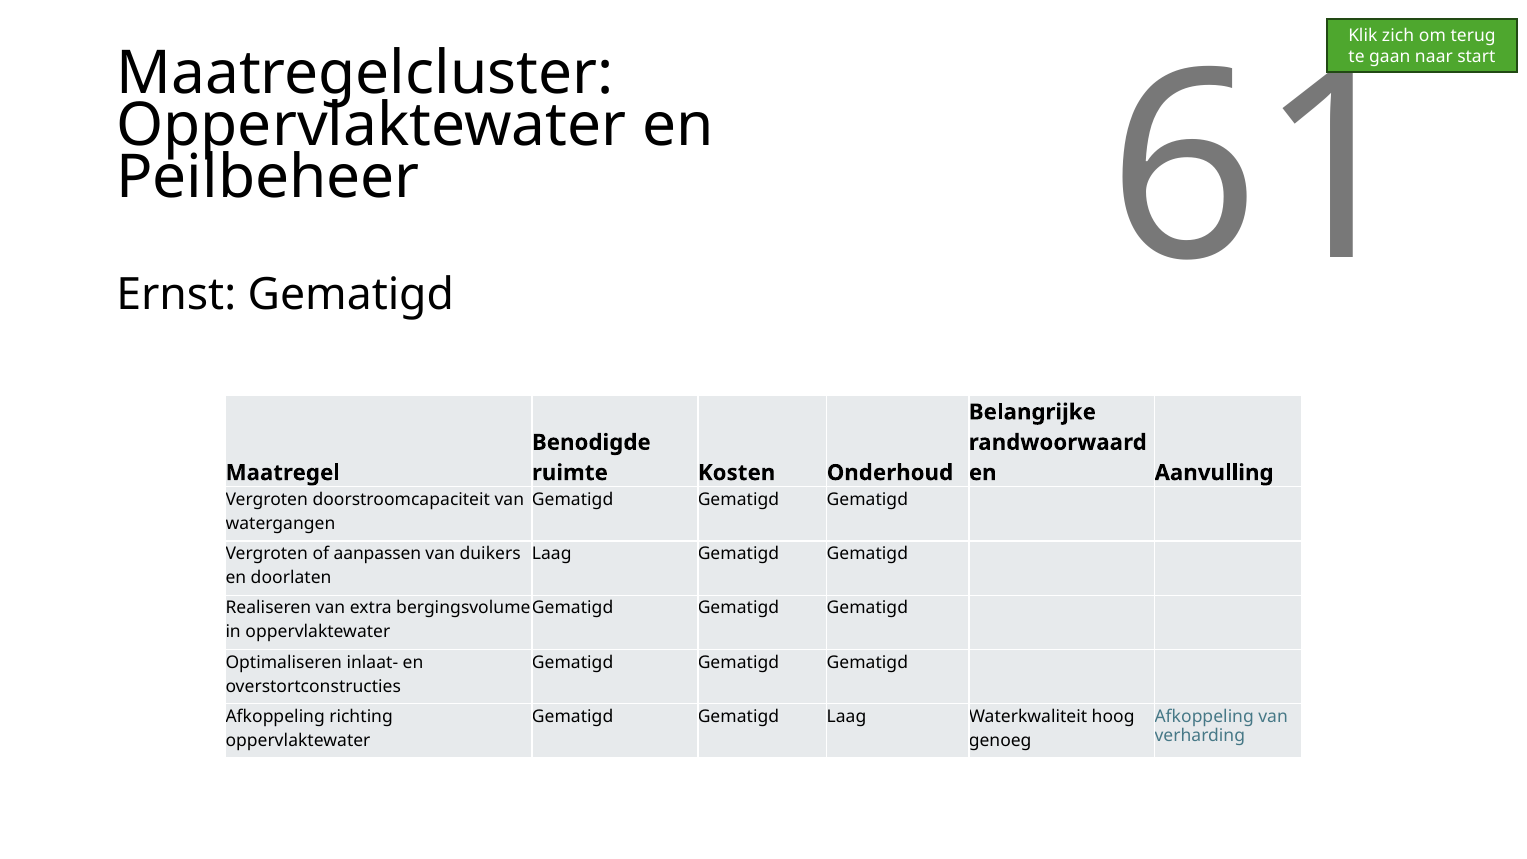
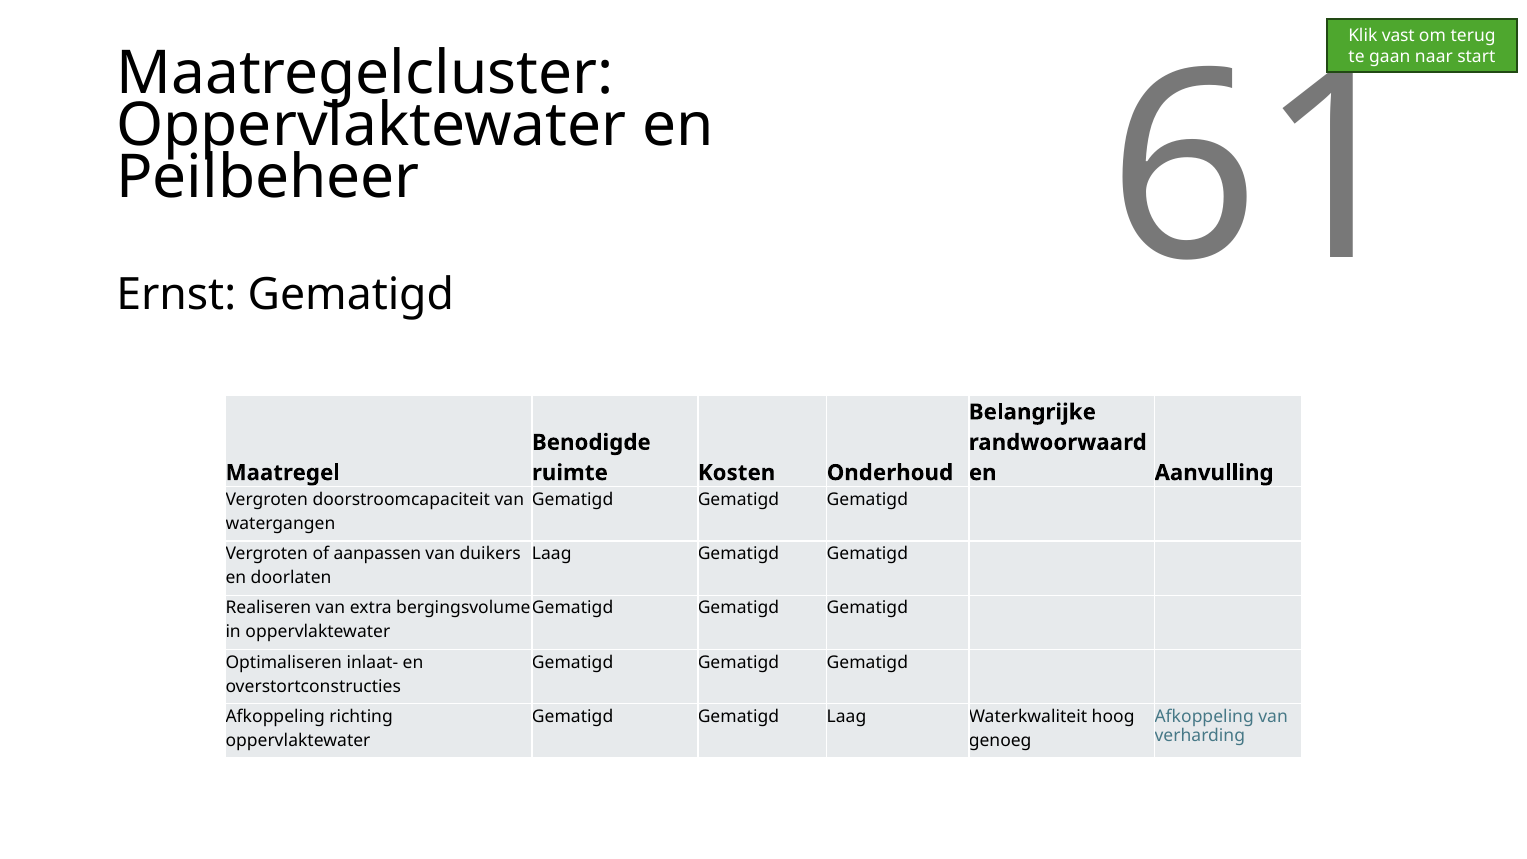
zich: zich -> vast (1398, 36)
